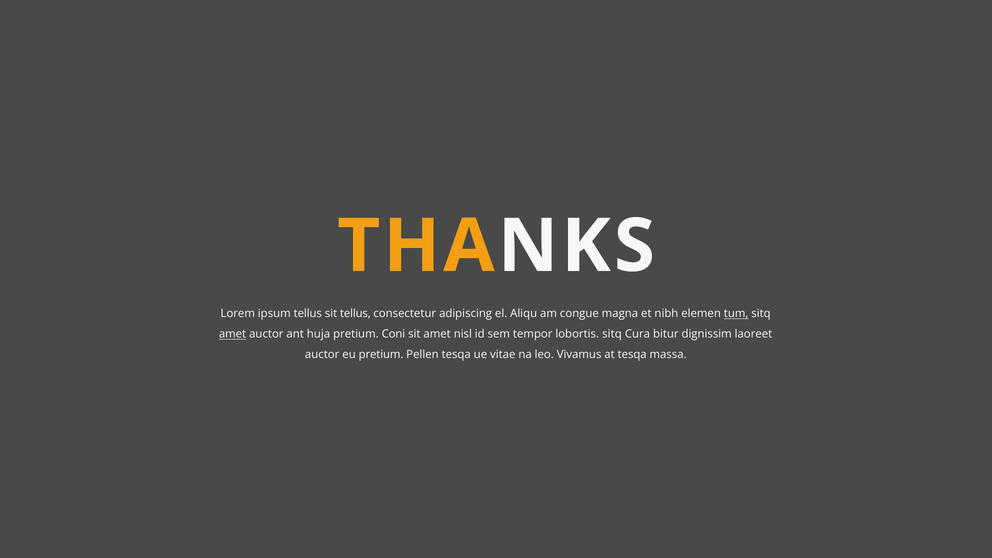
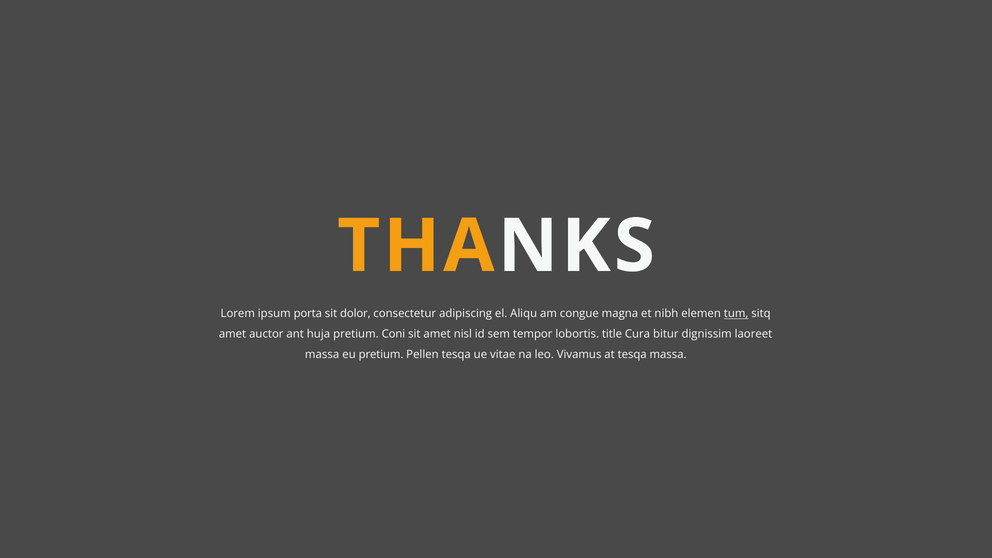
ipsum tellus: tellus -> porta (308, 314)
sit tellus: tellus -> dolor (355, 314)
amet underline: present -> none (233, 334)
lobortis sitq: sitq -> title (612, 334)
auctor: auctor -> massa (322, 355)
